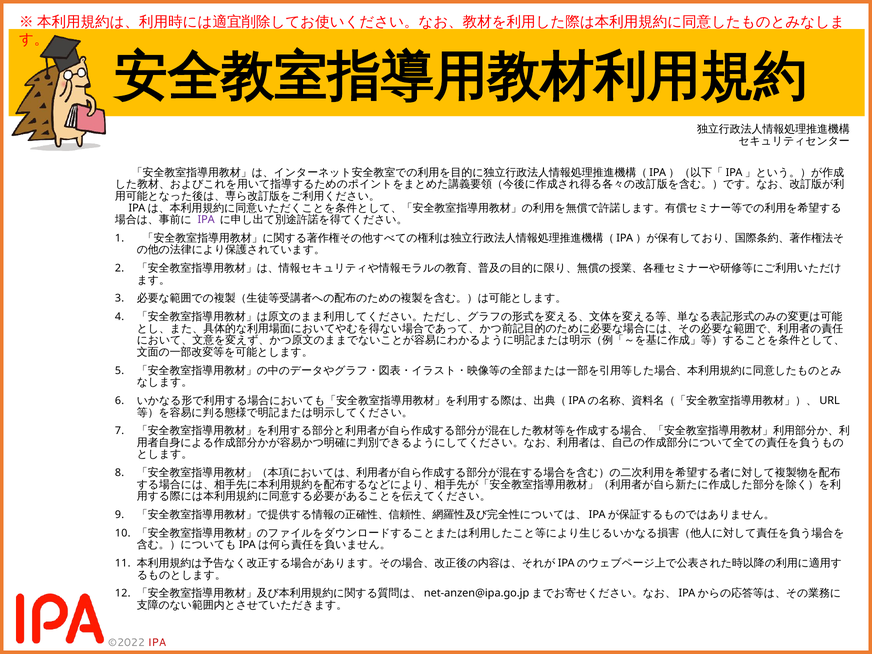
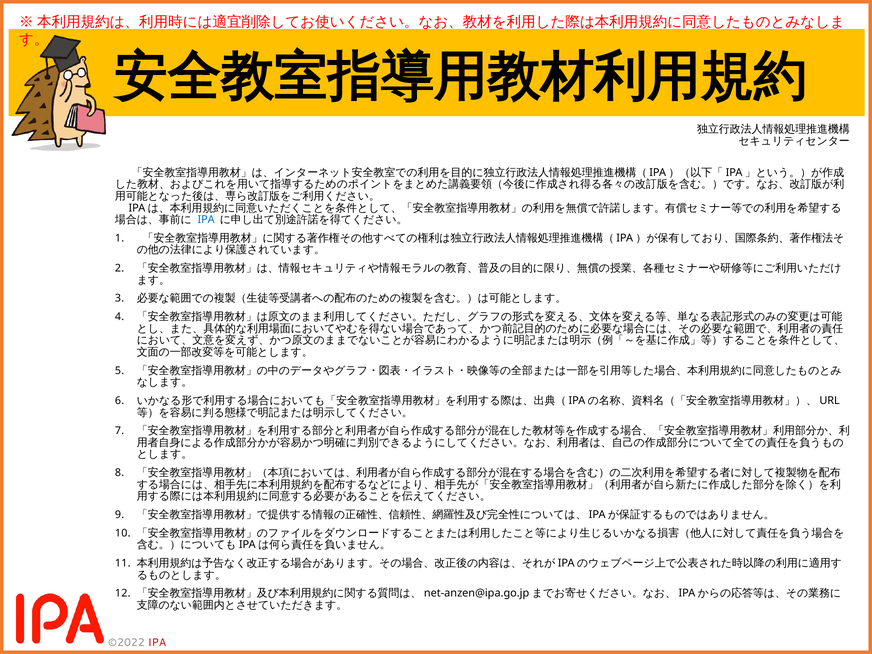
IPA colour: purple -> blue (206, 220)
